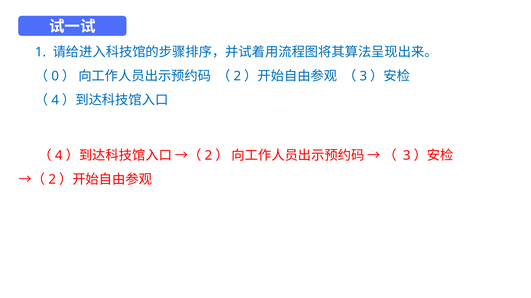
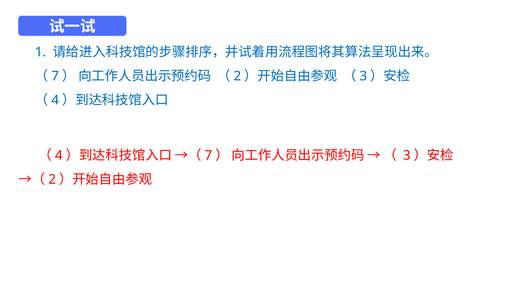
0: 0 -> 7 (55, 76)
2: 2 -> 7 (208, 156)
